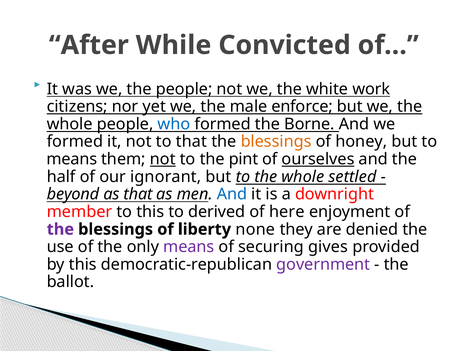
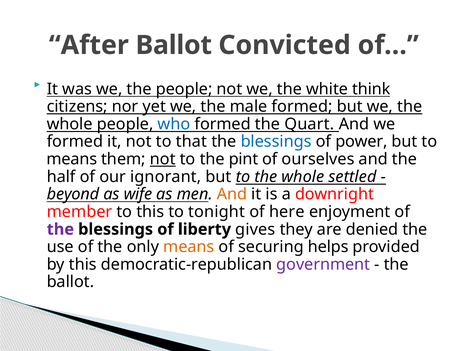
After While: While -> Ballot (174, 45)
work: work -> think (371, 89)
male enforce: enforce -> formed (302, 107)
Borne: Borne -> Quart (309, 124)
blessings colour: orange -> blue (276, 142)
honey: honey -> power (361, 142)
ourselves underline: present -> none (318, 159)
as that: that -> wife (138, 194)
And colour: blue -> orange (232, 194)
derived: derived -> tonight (217, 212)
none: none -> gives (255, 229)
means colour: purple -> orange (189, 247)
gives: gives -> helps (328, 247)
